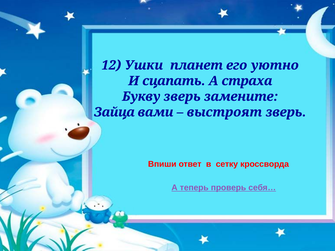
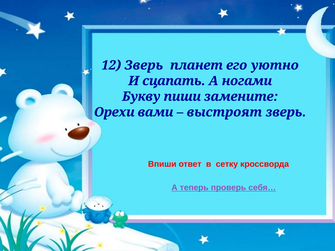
12 Ушки: Ушки -> Зверь (144, 65)
страха: страха -> ногами (247, 81)
Букву зверь: зверь -> пиши (182, 97)
Зайца: Зайца -> Орехи (114, 112)
